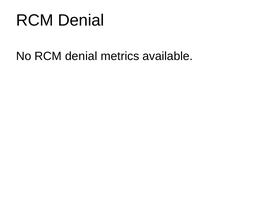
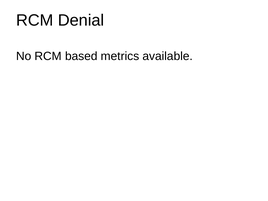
No RCM denial: denial -> based (81, 56)
